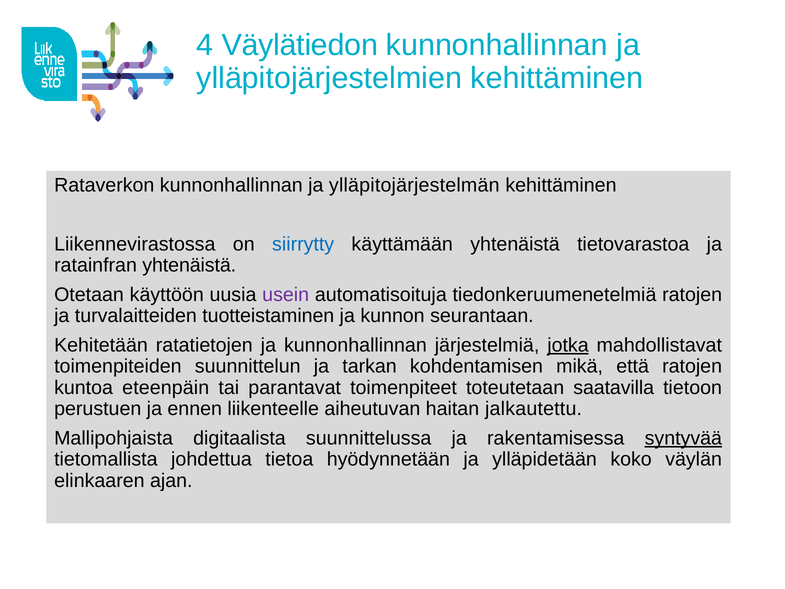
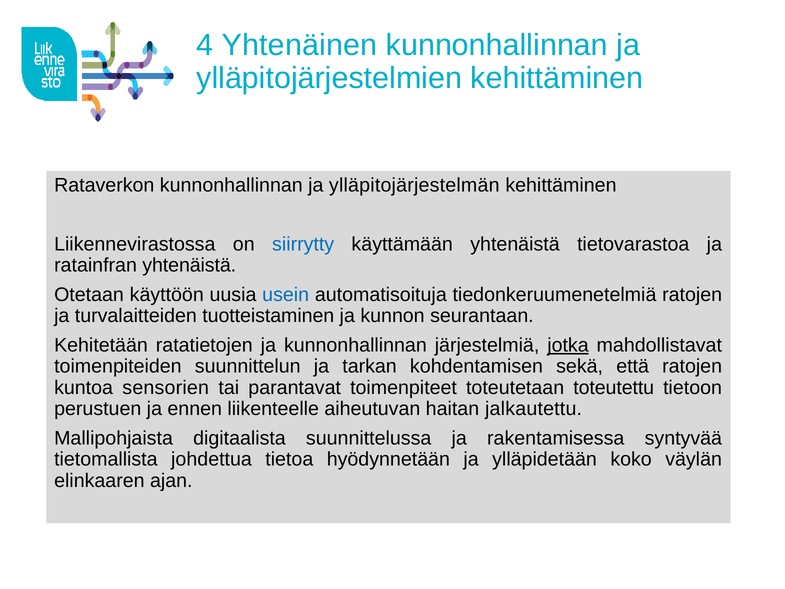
Väylätiedon: Väylätiedon -> Yhtenäinen (300, 45)
usein colour: purple -> blue (286, 295)
mikä: mikä -> sekä (580, 366)
eteenpäin: eteenpäin -> sensorien (166, 388)
saatavilla: saatavilla -> toteutettu (614, 388)
syntyvää underline: present -> none (683, 438)
